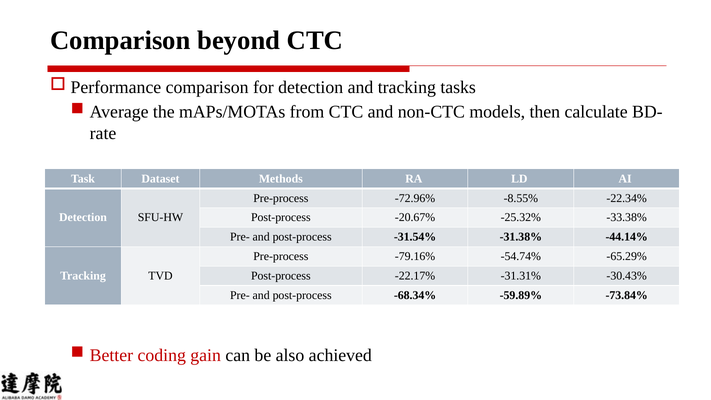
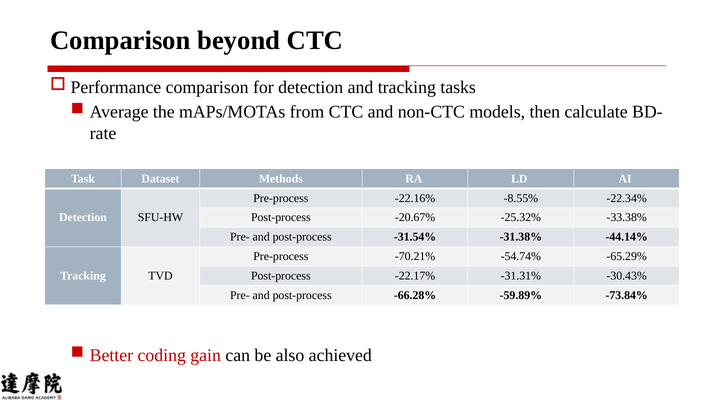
-72.96%: -72.96% -> -22.16% (415, 198)
-79.16%: -79.16% -> -70.21% (415, 256)
-68.34%: -68.34% -> -66.28% (415, 295)
